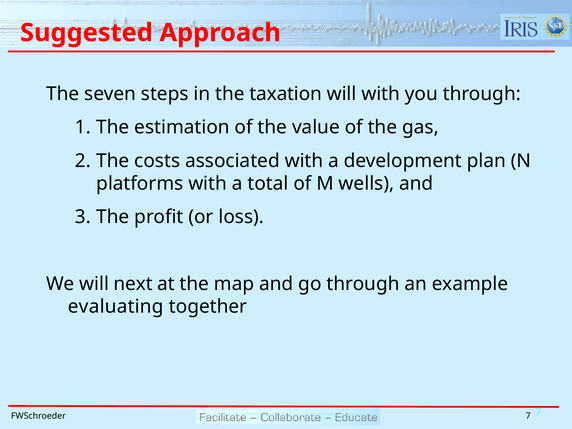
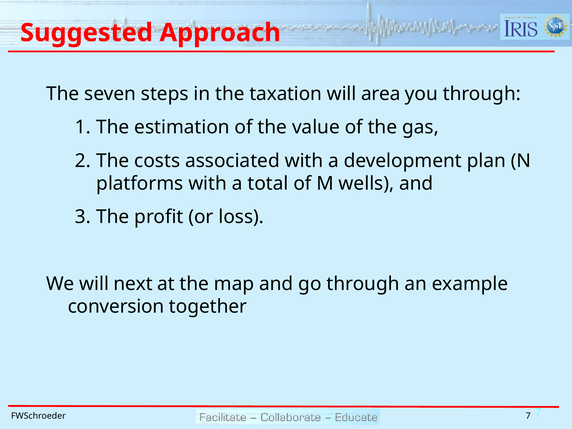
will with: with -> area (381, 94)
evaluating: evaluating -> conversion (116, 307)
